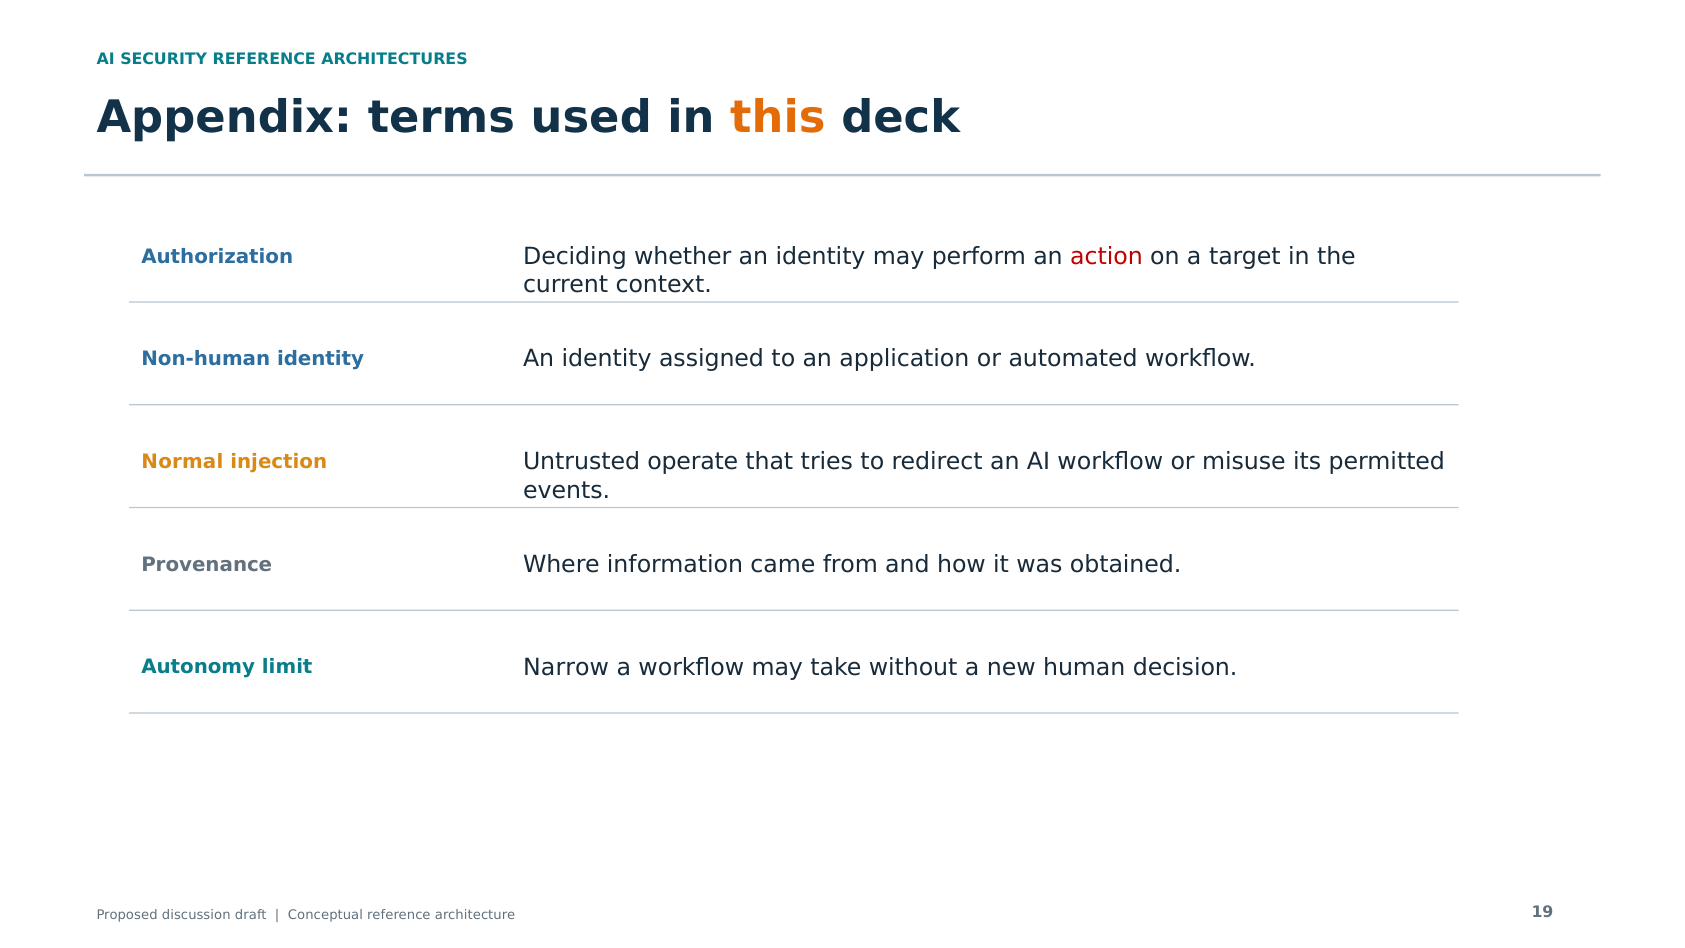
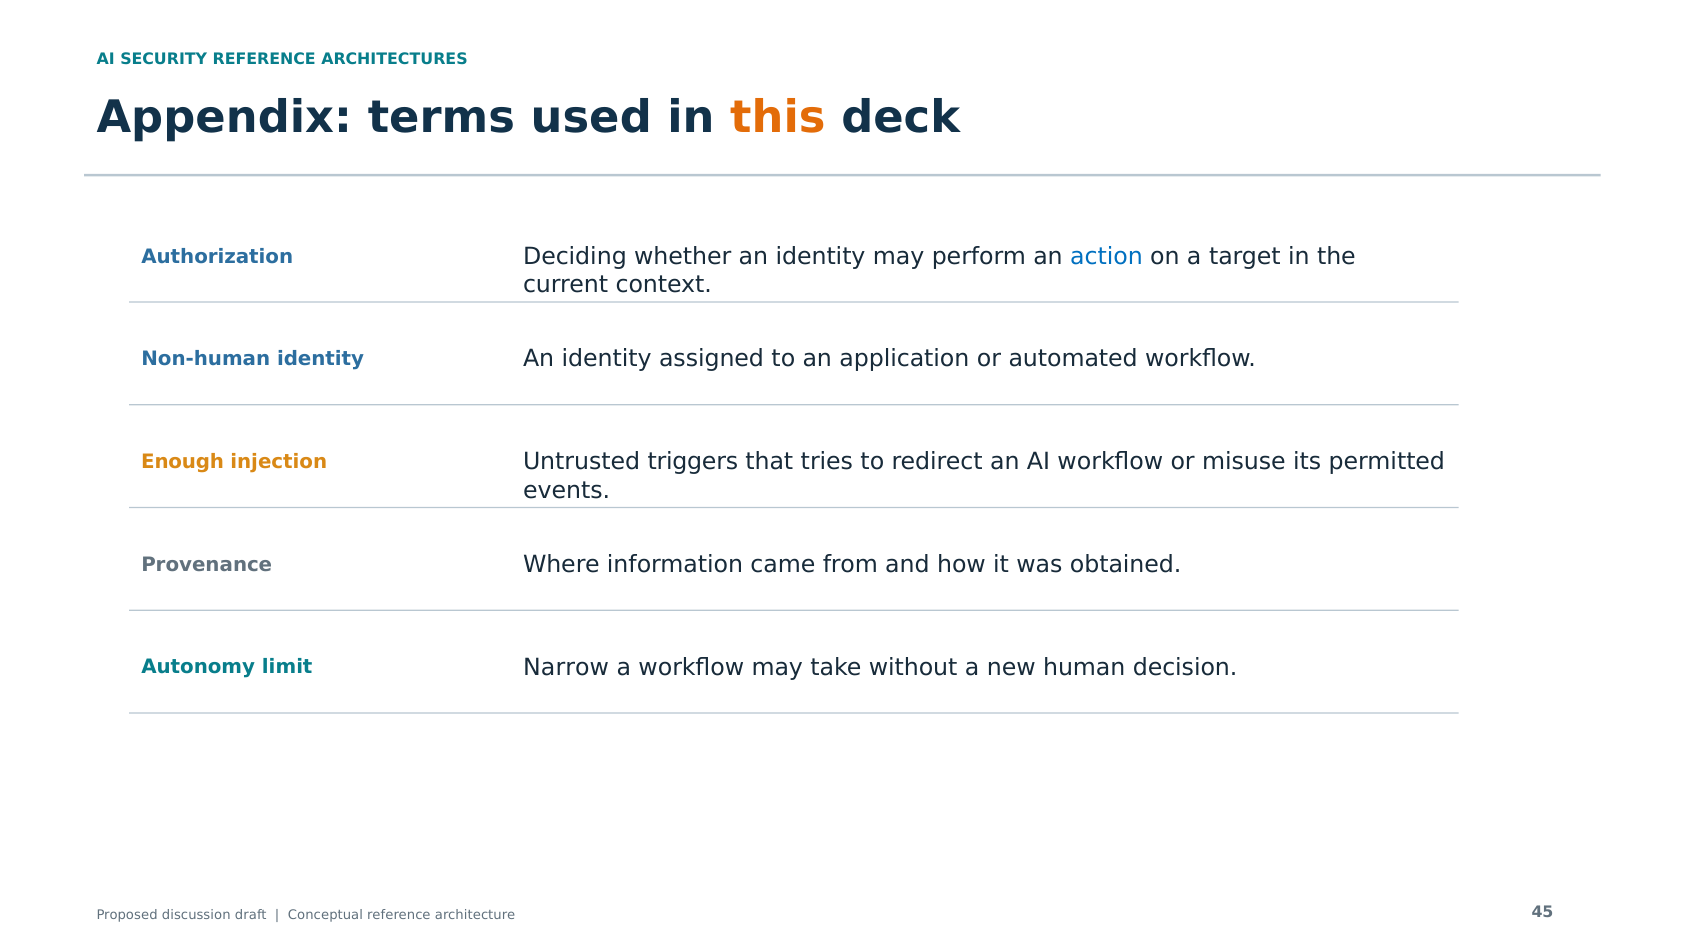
action colour: red -> blue (1107, 256)
Normal: Normal -> Enough (183, 462)
operate: operate -> triggers (693, 462)
19: 19 -> 45 (1542, 912)
